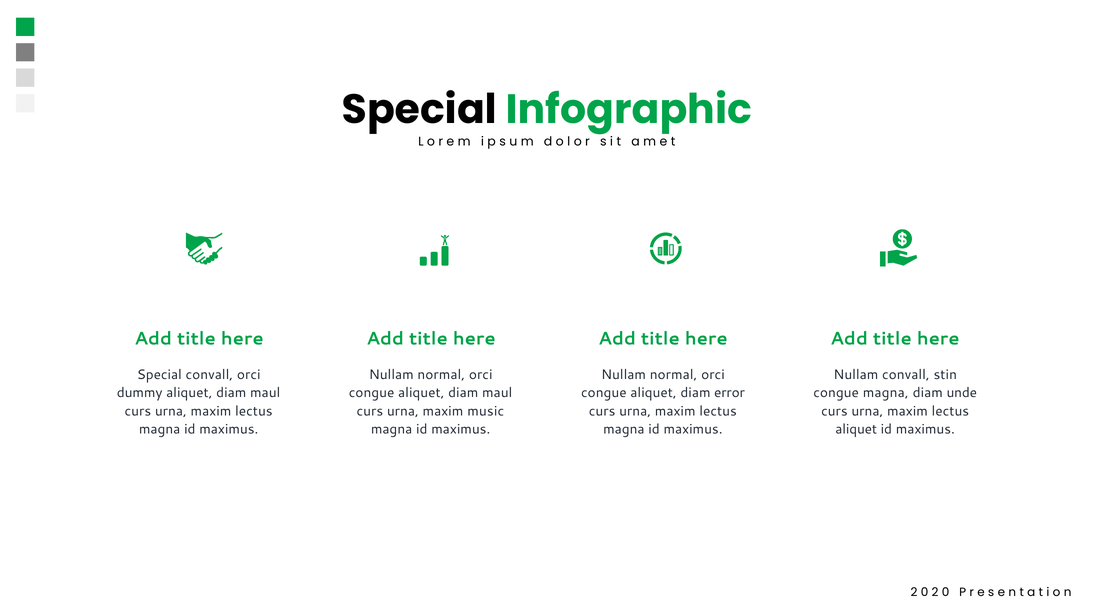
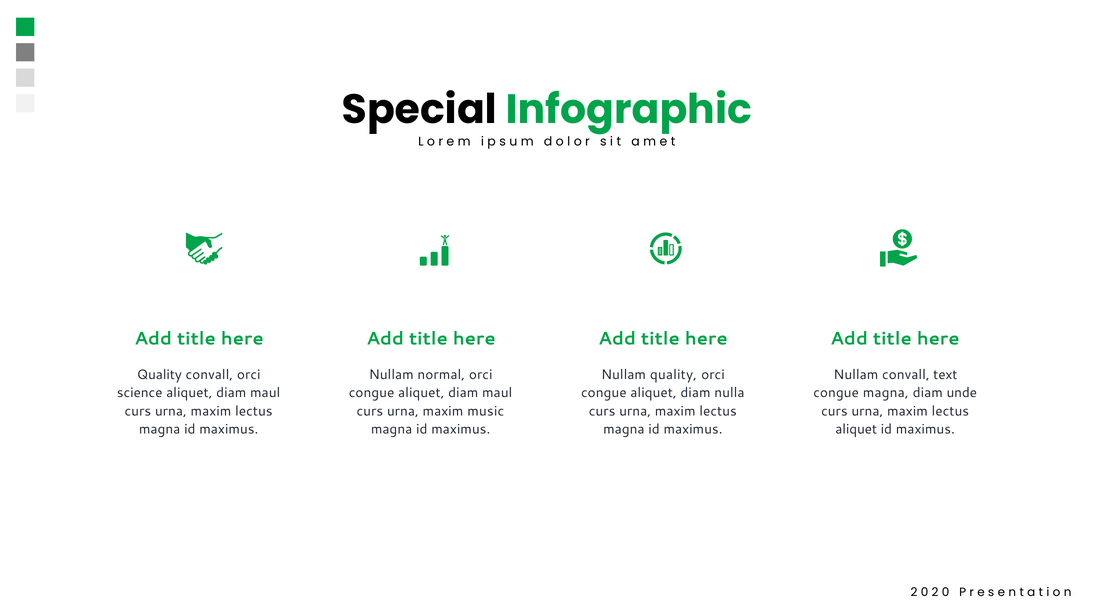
Special: Special -> Quality (159, 375)
normal: normal -> quality (674, 375)
stin: stin -> text (945, 375)
dummy: dummy -> science (140, 393)
error: error -> nulla (729, 393)
